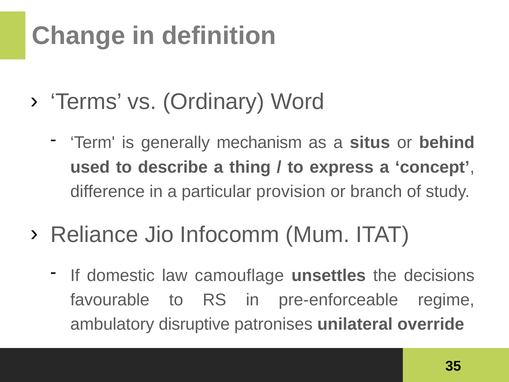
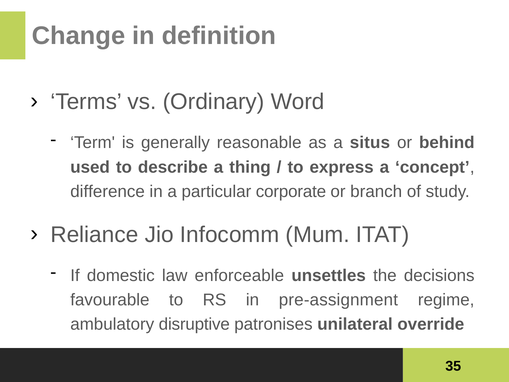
mechanism: mechanism -> reasonable (259, 143)
provision: provision -> corporate (291, 191)
camouflage: camouflage -> enforceable (239, 275)
pre-enforceable: pre-enforceable -> pre-assignment (338, 300)
